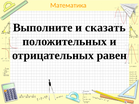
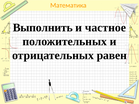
Выполните: Выполните -> Выполнить (43, 28)
сказать: сказать -> частное (105, 28)
